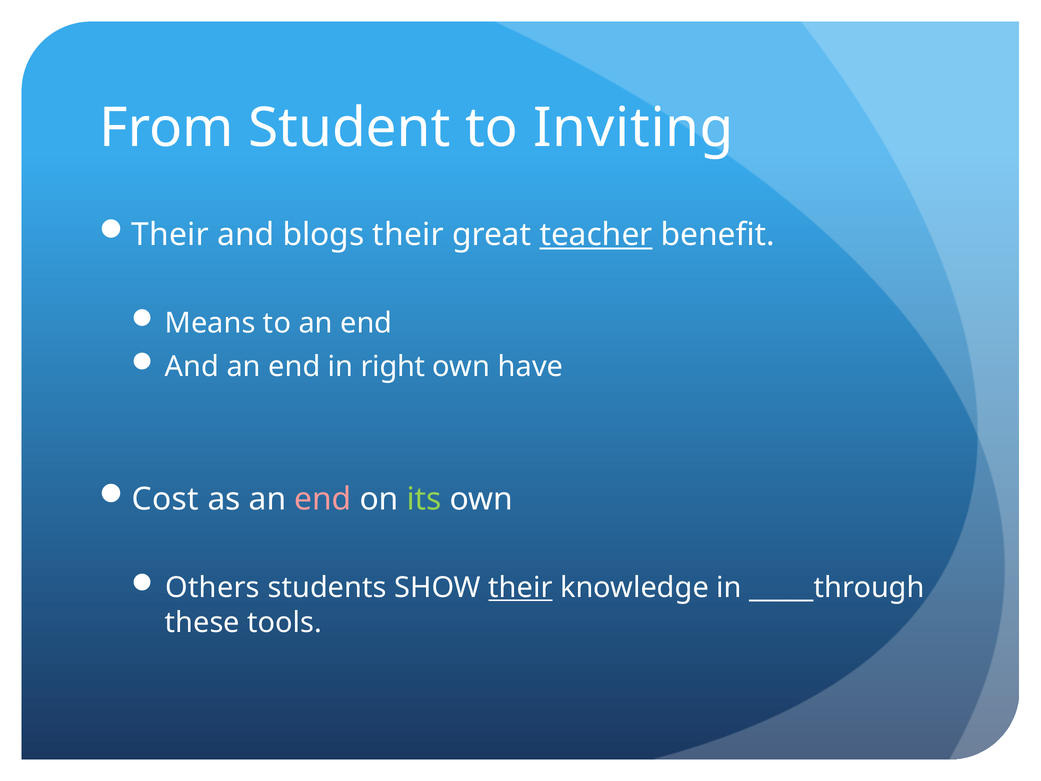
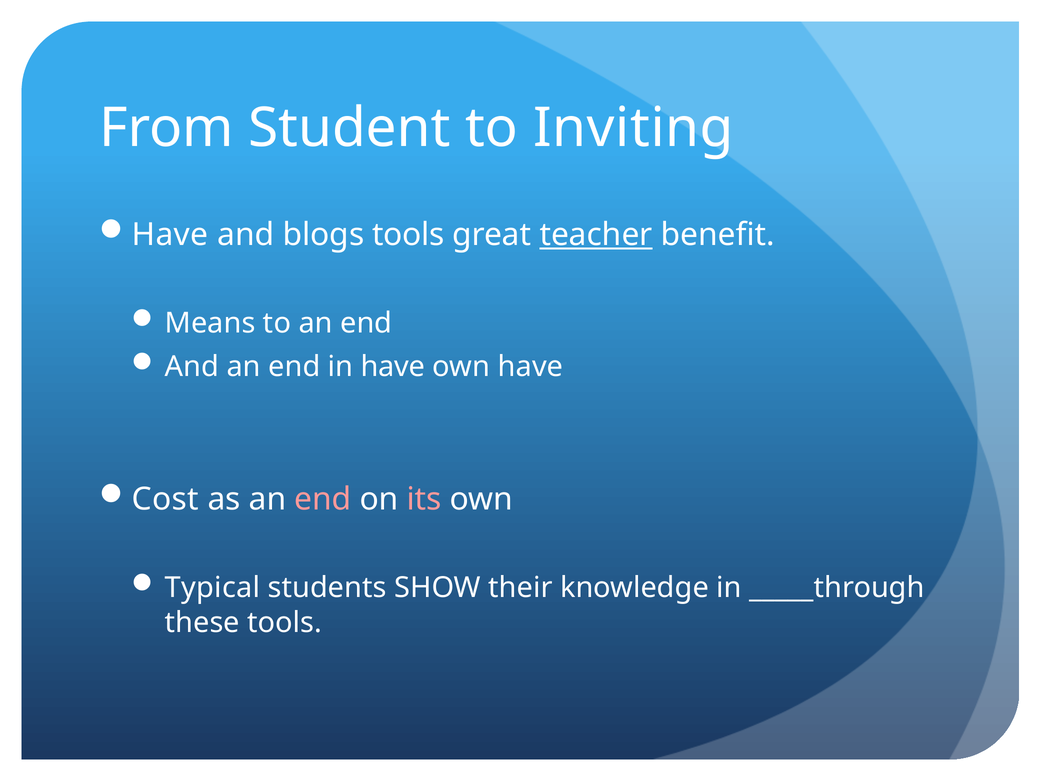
Their: Their -> Have (170, 235)
blogs their: their -> tools (408, 235)
in right: right -> have (393, 367)
its colour: light green -> pink (424, 499)
Others: Others -> Typical (213, 588)
their underline: present -> none (520, 588)
